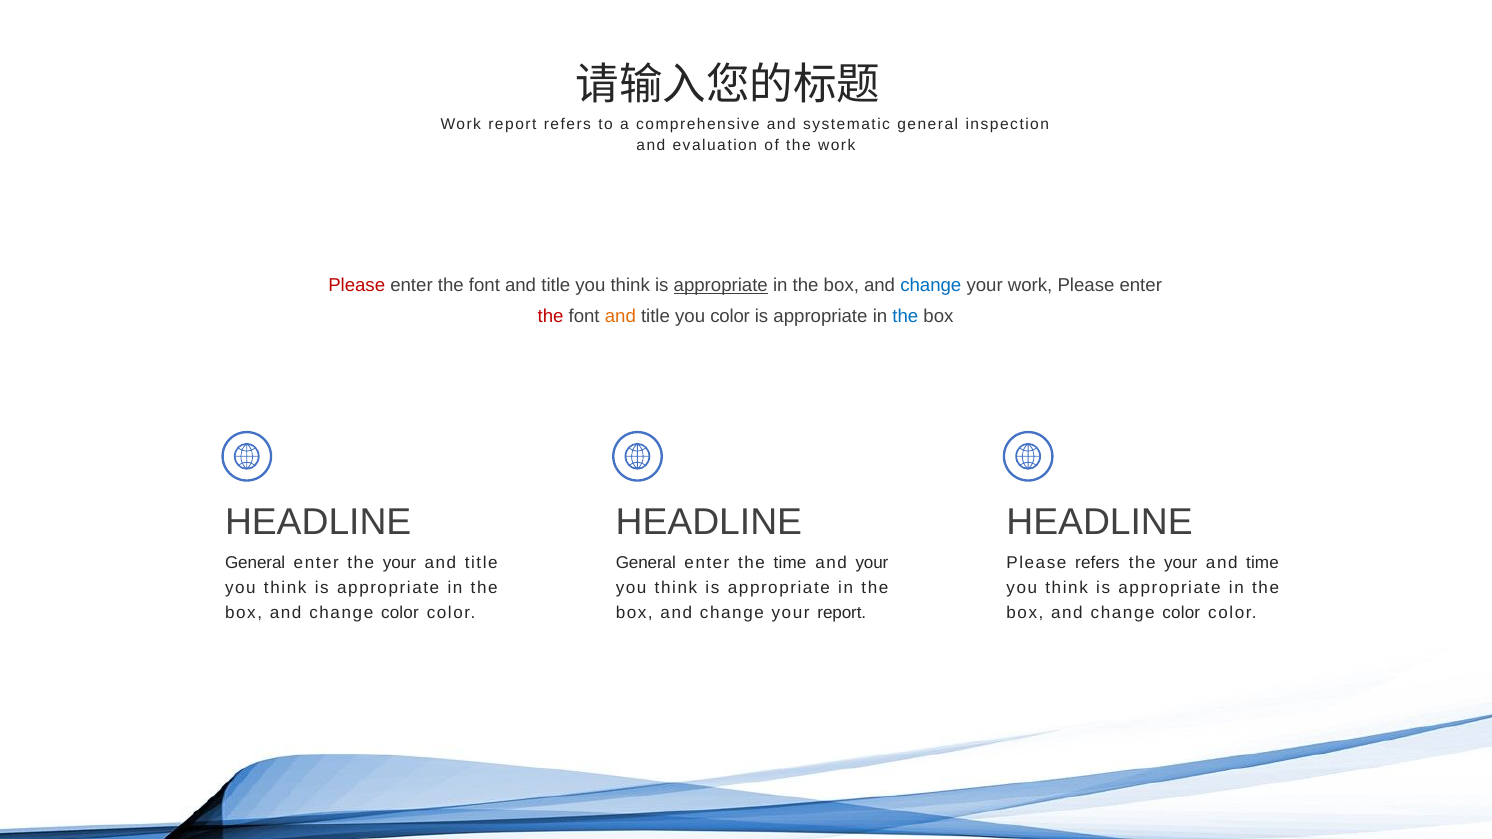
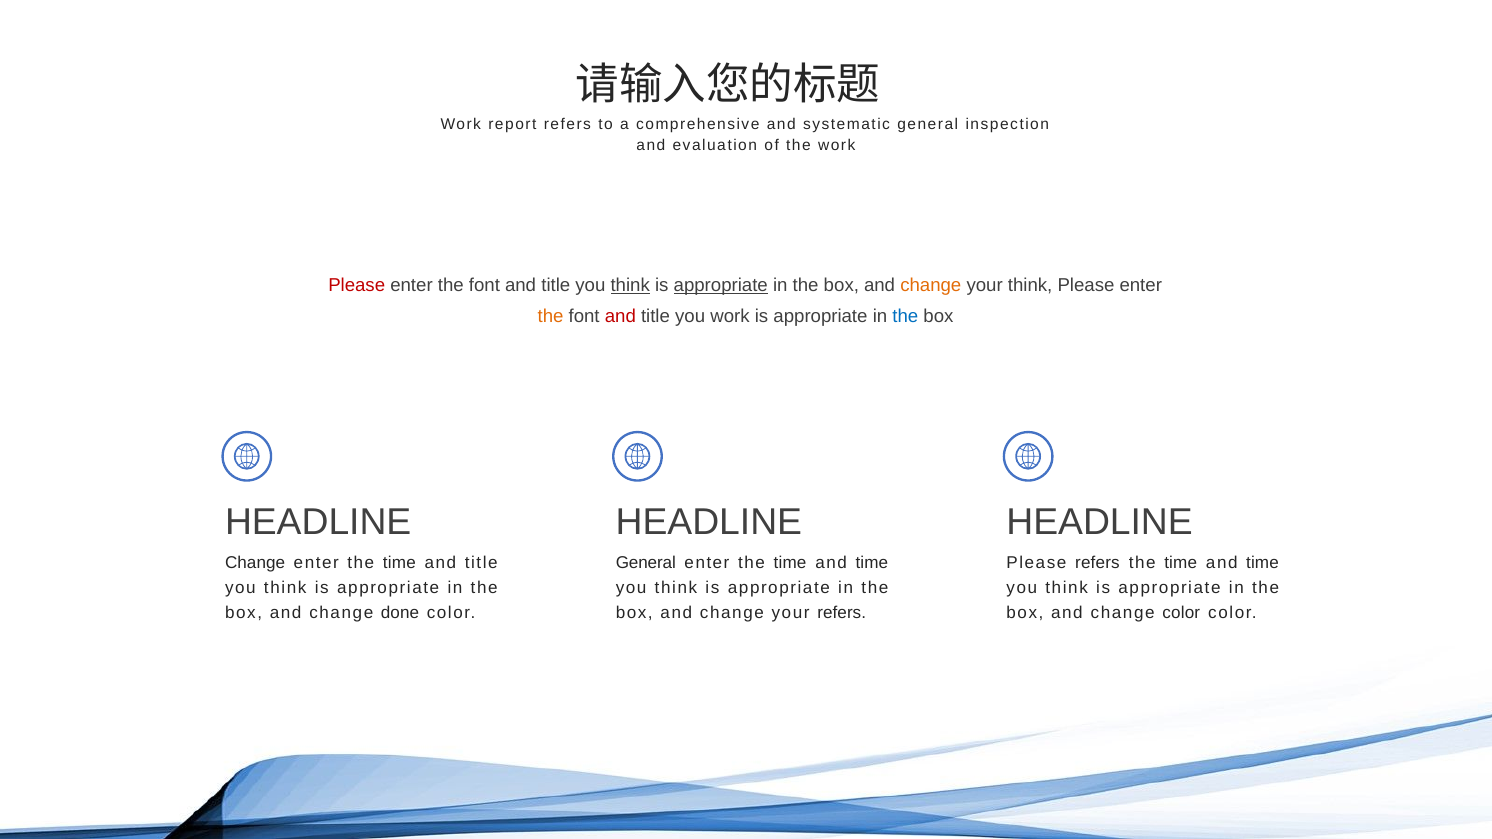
think underline: none -> present (630, 285)
change colour: blue -> orange (931, 285)
your work: work -> think (1030, 285)
the colour: red -> orange (551, 316)
and colour: orange -> red (620, 316)
you color: color -> work (730, 316)
General: General -> Change (255, 563)
your: your -> time (399, 563)
your: your -> time (872, 563)
your: your -> time (1181, 563)
color: color -> done (400, 613)
your report: report -> refers (842, 613)
